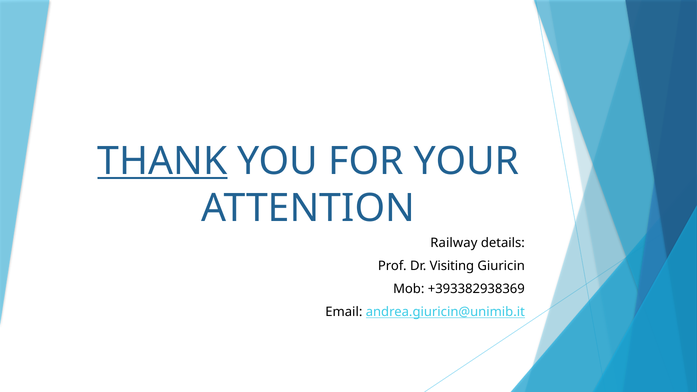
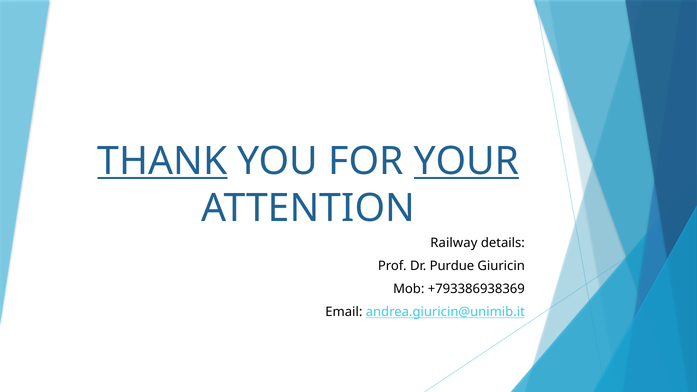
YOUR underline: none -> present (466, 161)
Visiting: Visiting -> Purdue (452, 266)
+393382938369: +393382938369 -> +793386938369 (476, 289)
